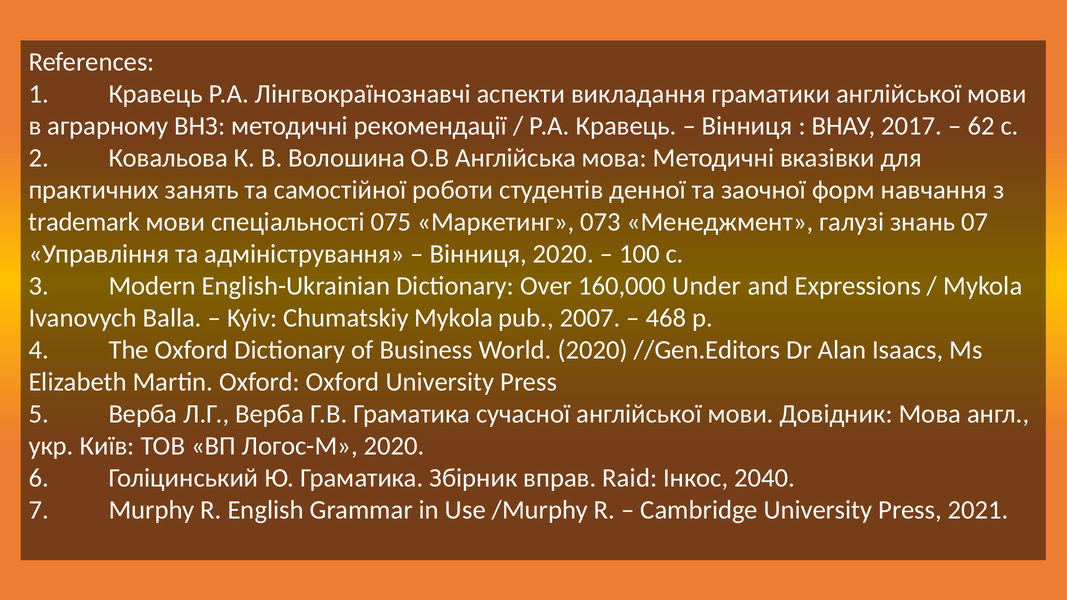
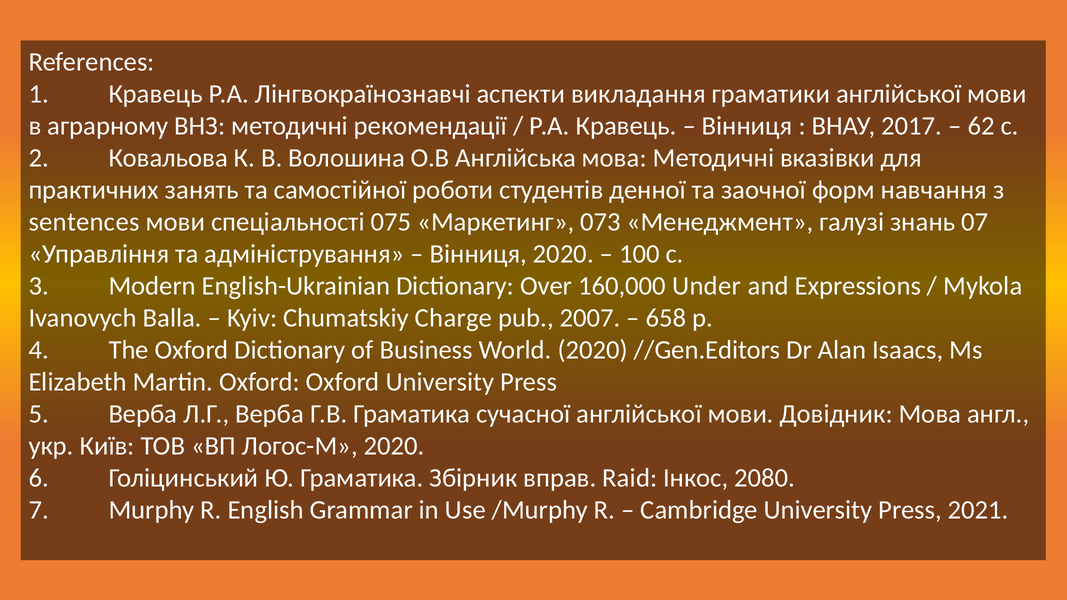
trademark: trademark -> sentences (84, 222)
Chumatskiy Mykola: Mykola -> Charge (453, 318)
468: 468 -> 658 (666, 318)
2040: 2040 -> 2080 (765, 478)
